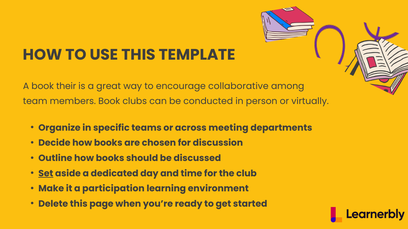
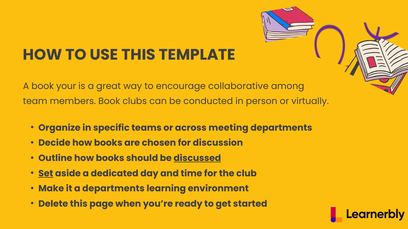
their: their -> your (66, 86)
discussed underline: none -> present (197, 159)
a participation: participation -> departments (113, 189)
